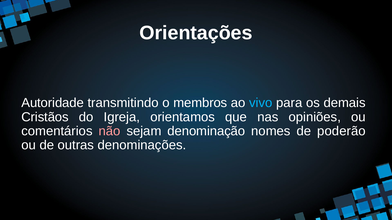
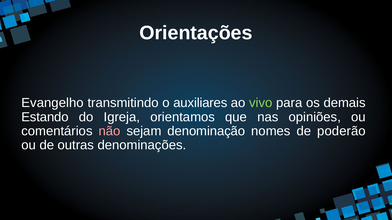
Autoridade: Autoridade -> Evangelho (53, 103)
membros: membros -> auxiliares (200, 103)
vivo colour: light blue -> light green (261, 103)
Cristãos: Cristãos -> Estando (45, 117)
